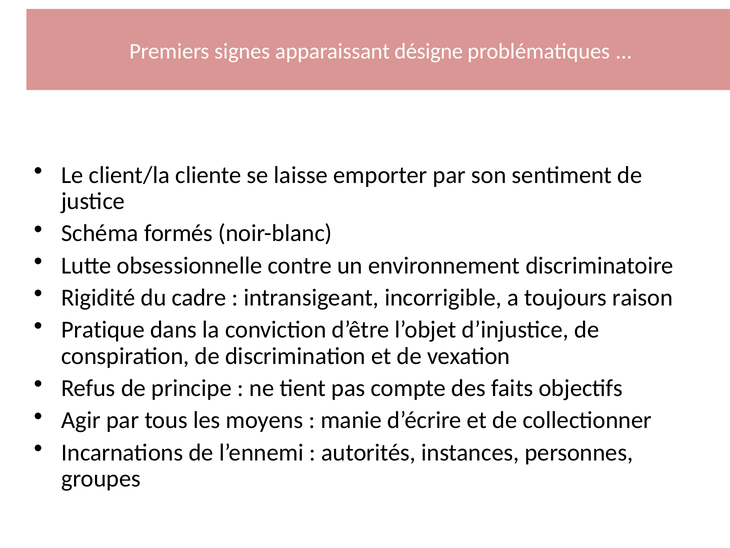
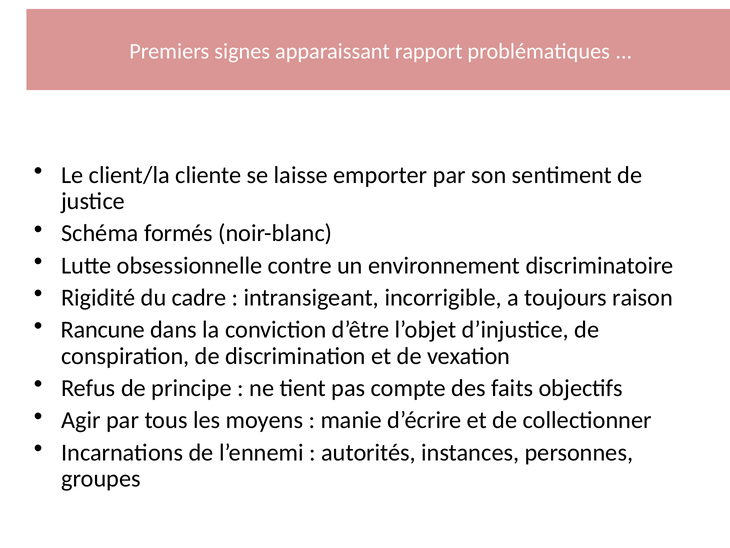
désigne: désigne -> rapport (429, 52)
Pratique: Pratique -> Rancune (103, 330)
